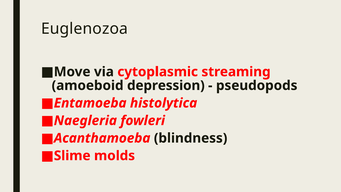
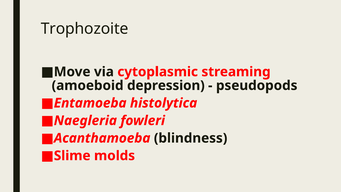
Euglenozoa: Euglenozoa -> Trophozoite (85, 29)
